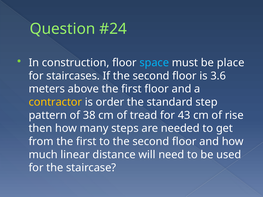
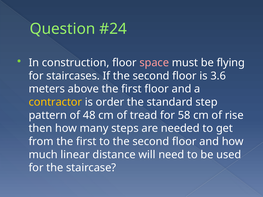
space colour: light blue -> pink (154, 63)
place: place -> flying (231, 63)
38: 38 -> 48 (89, 115)
43: 43 -> 58 (184, 115)
